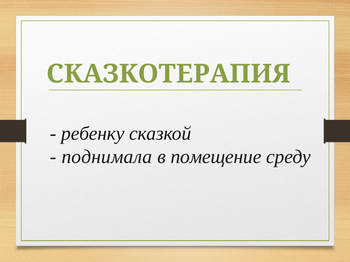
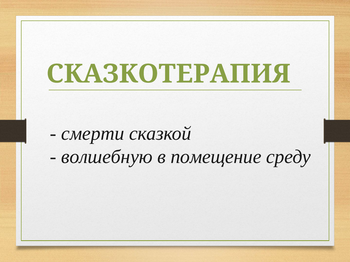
ребенку: ребенку -> смерти (93, 134)
поднимала: поднимала -> волшебную (107, 157)
